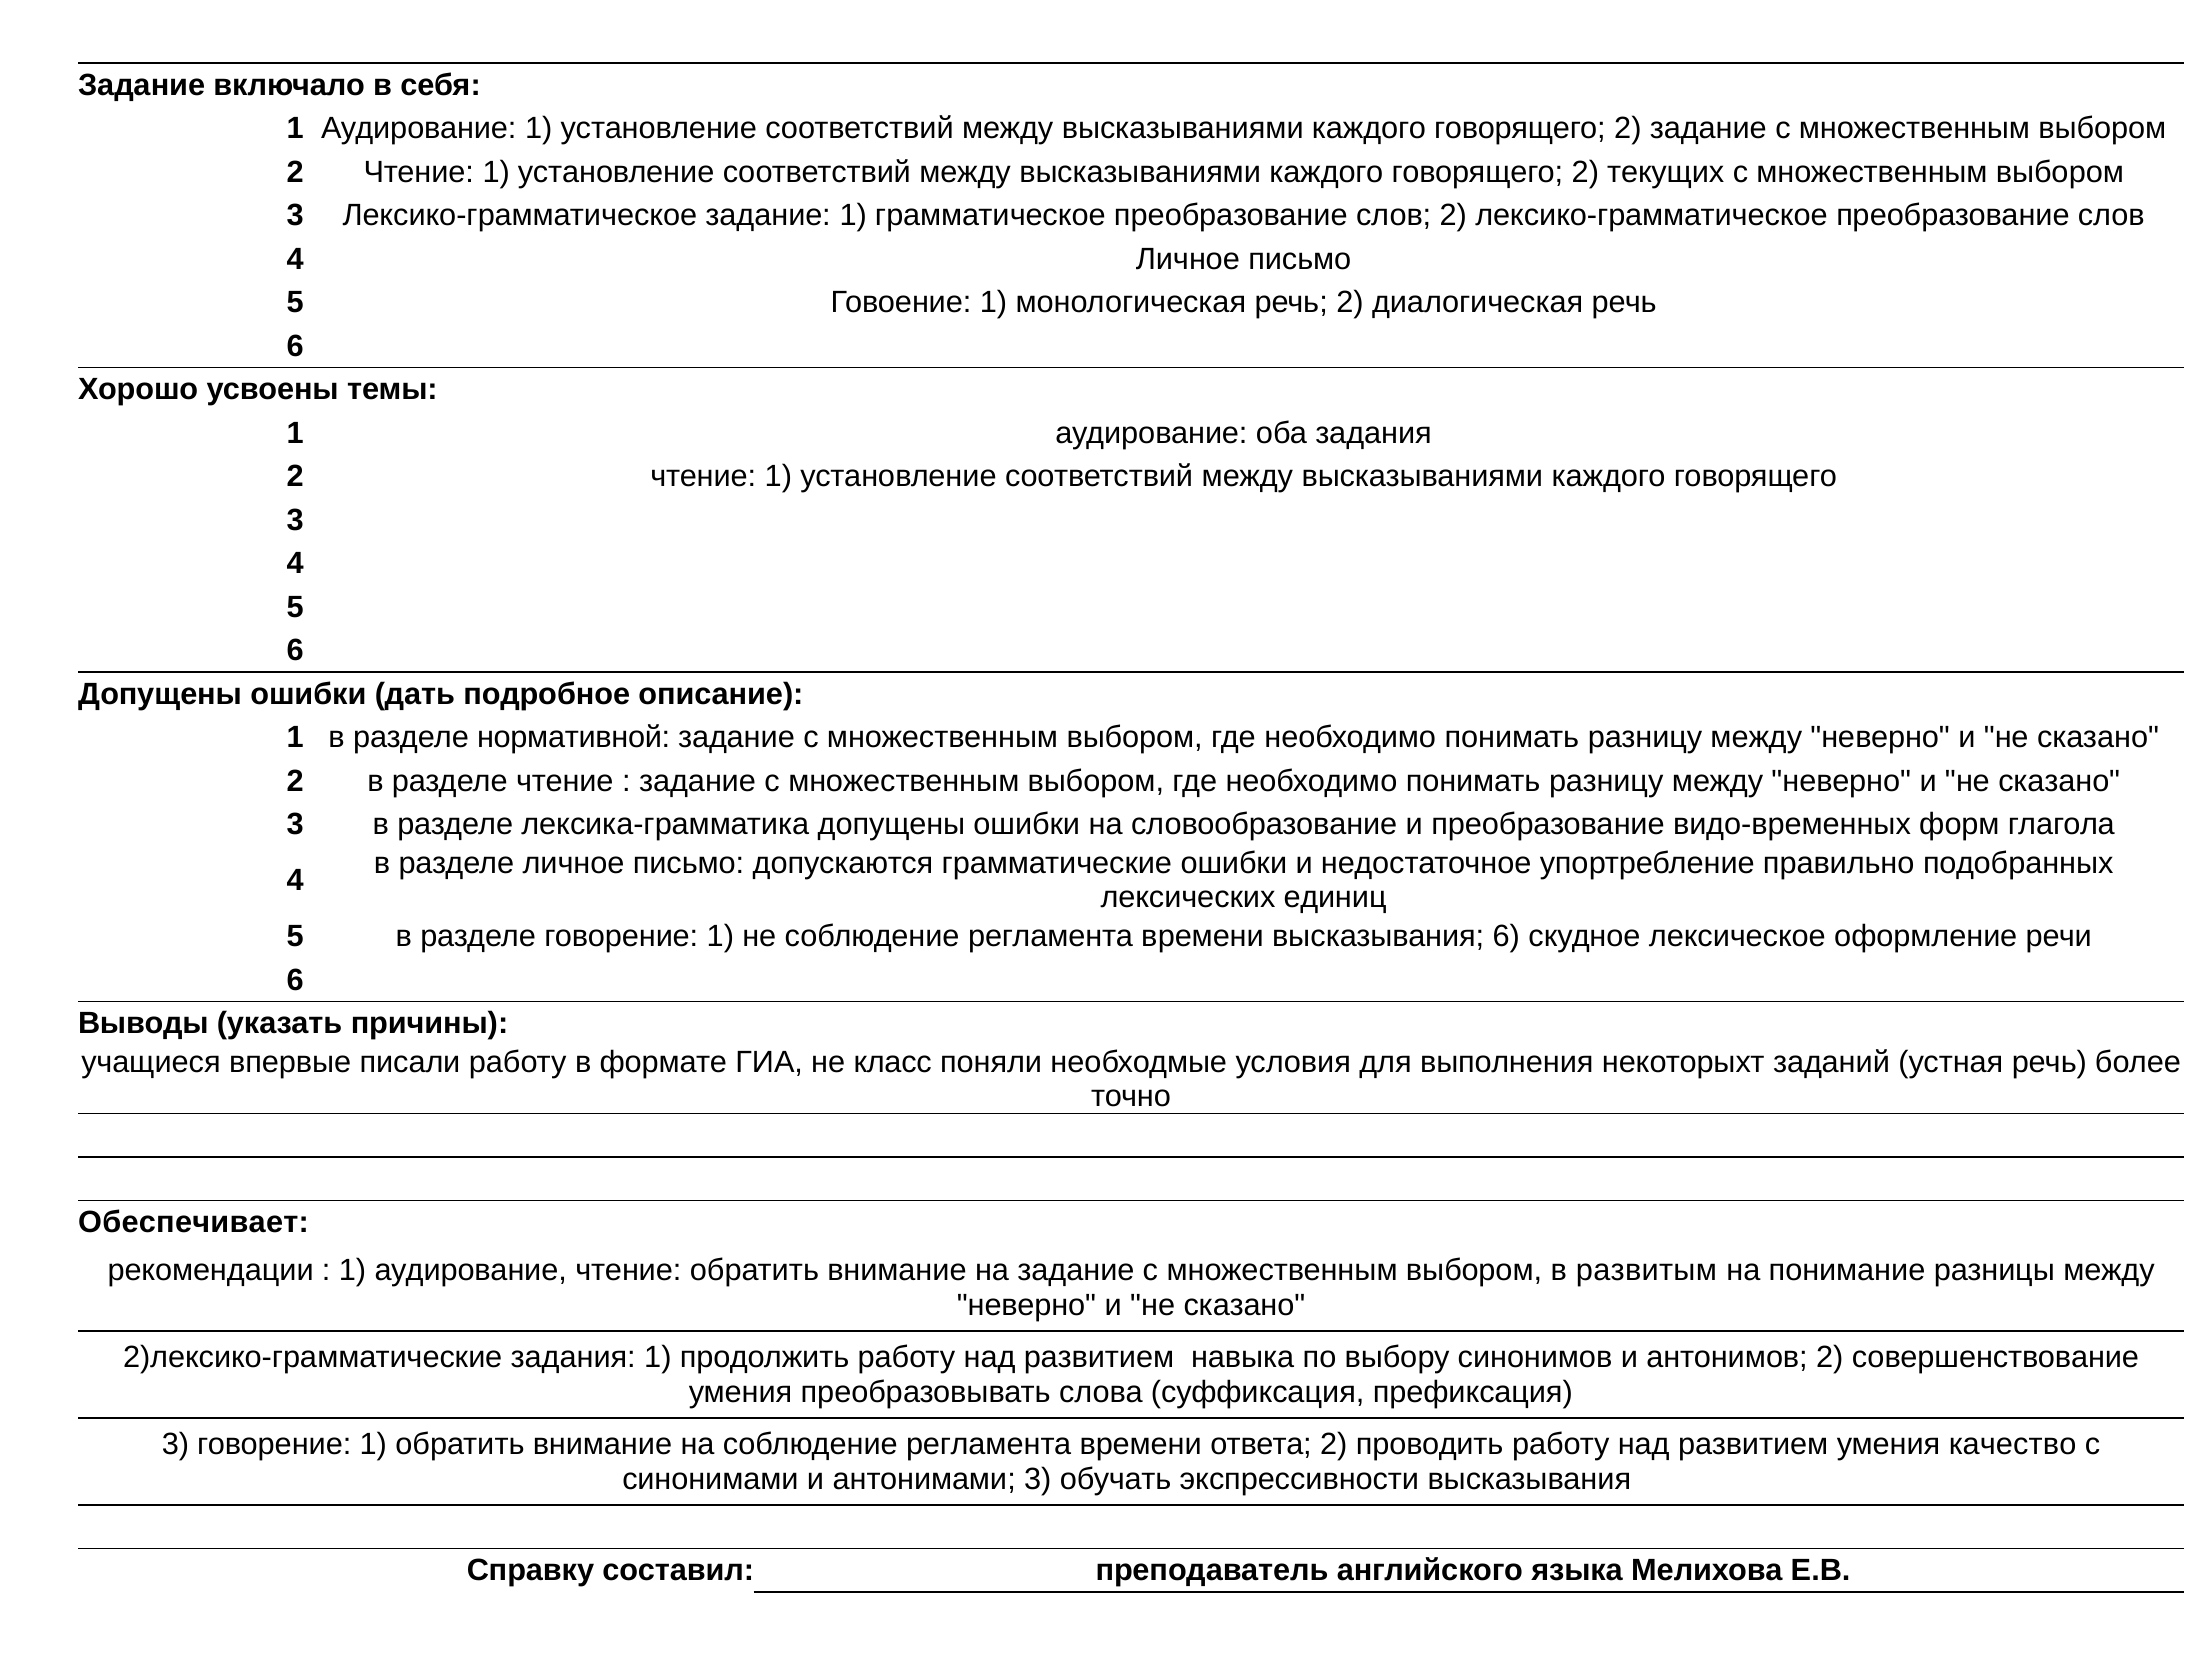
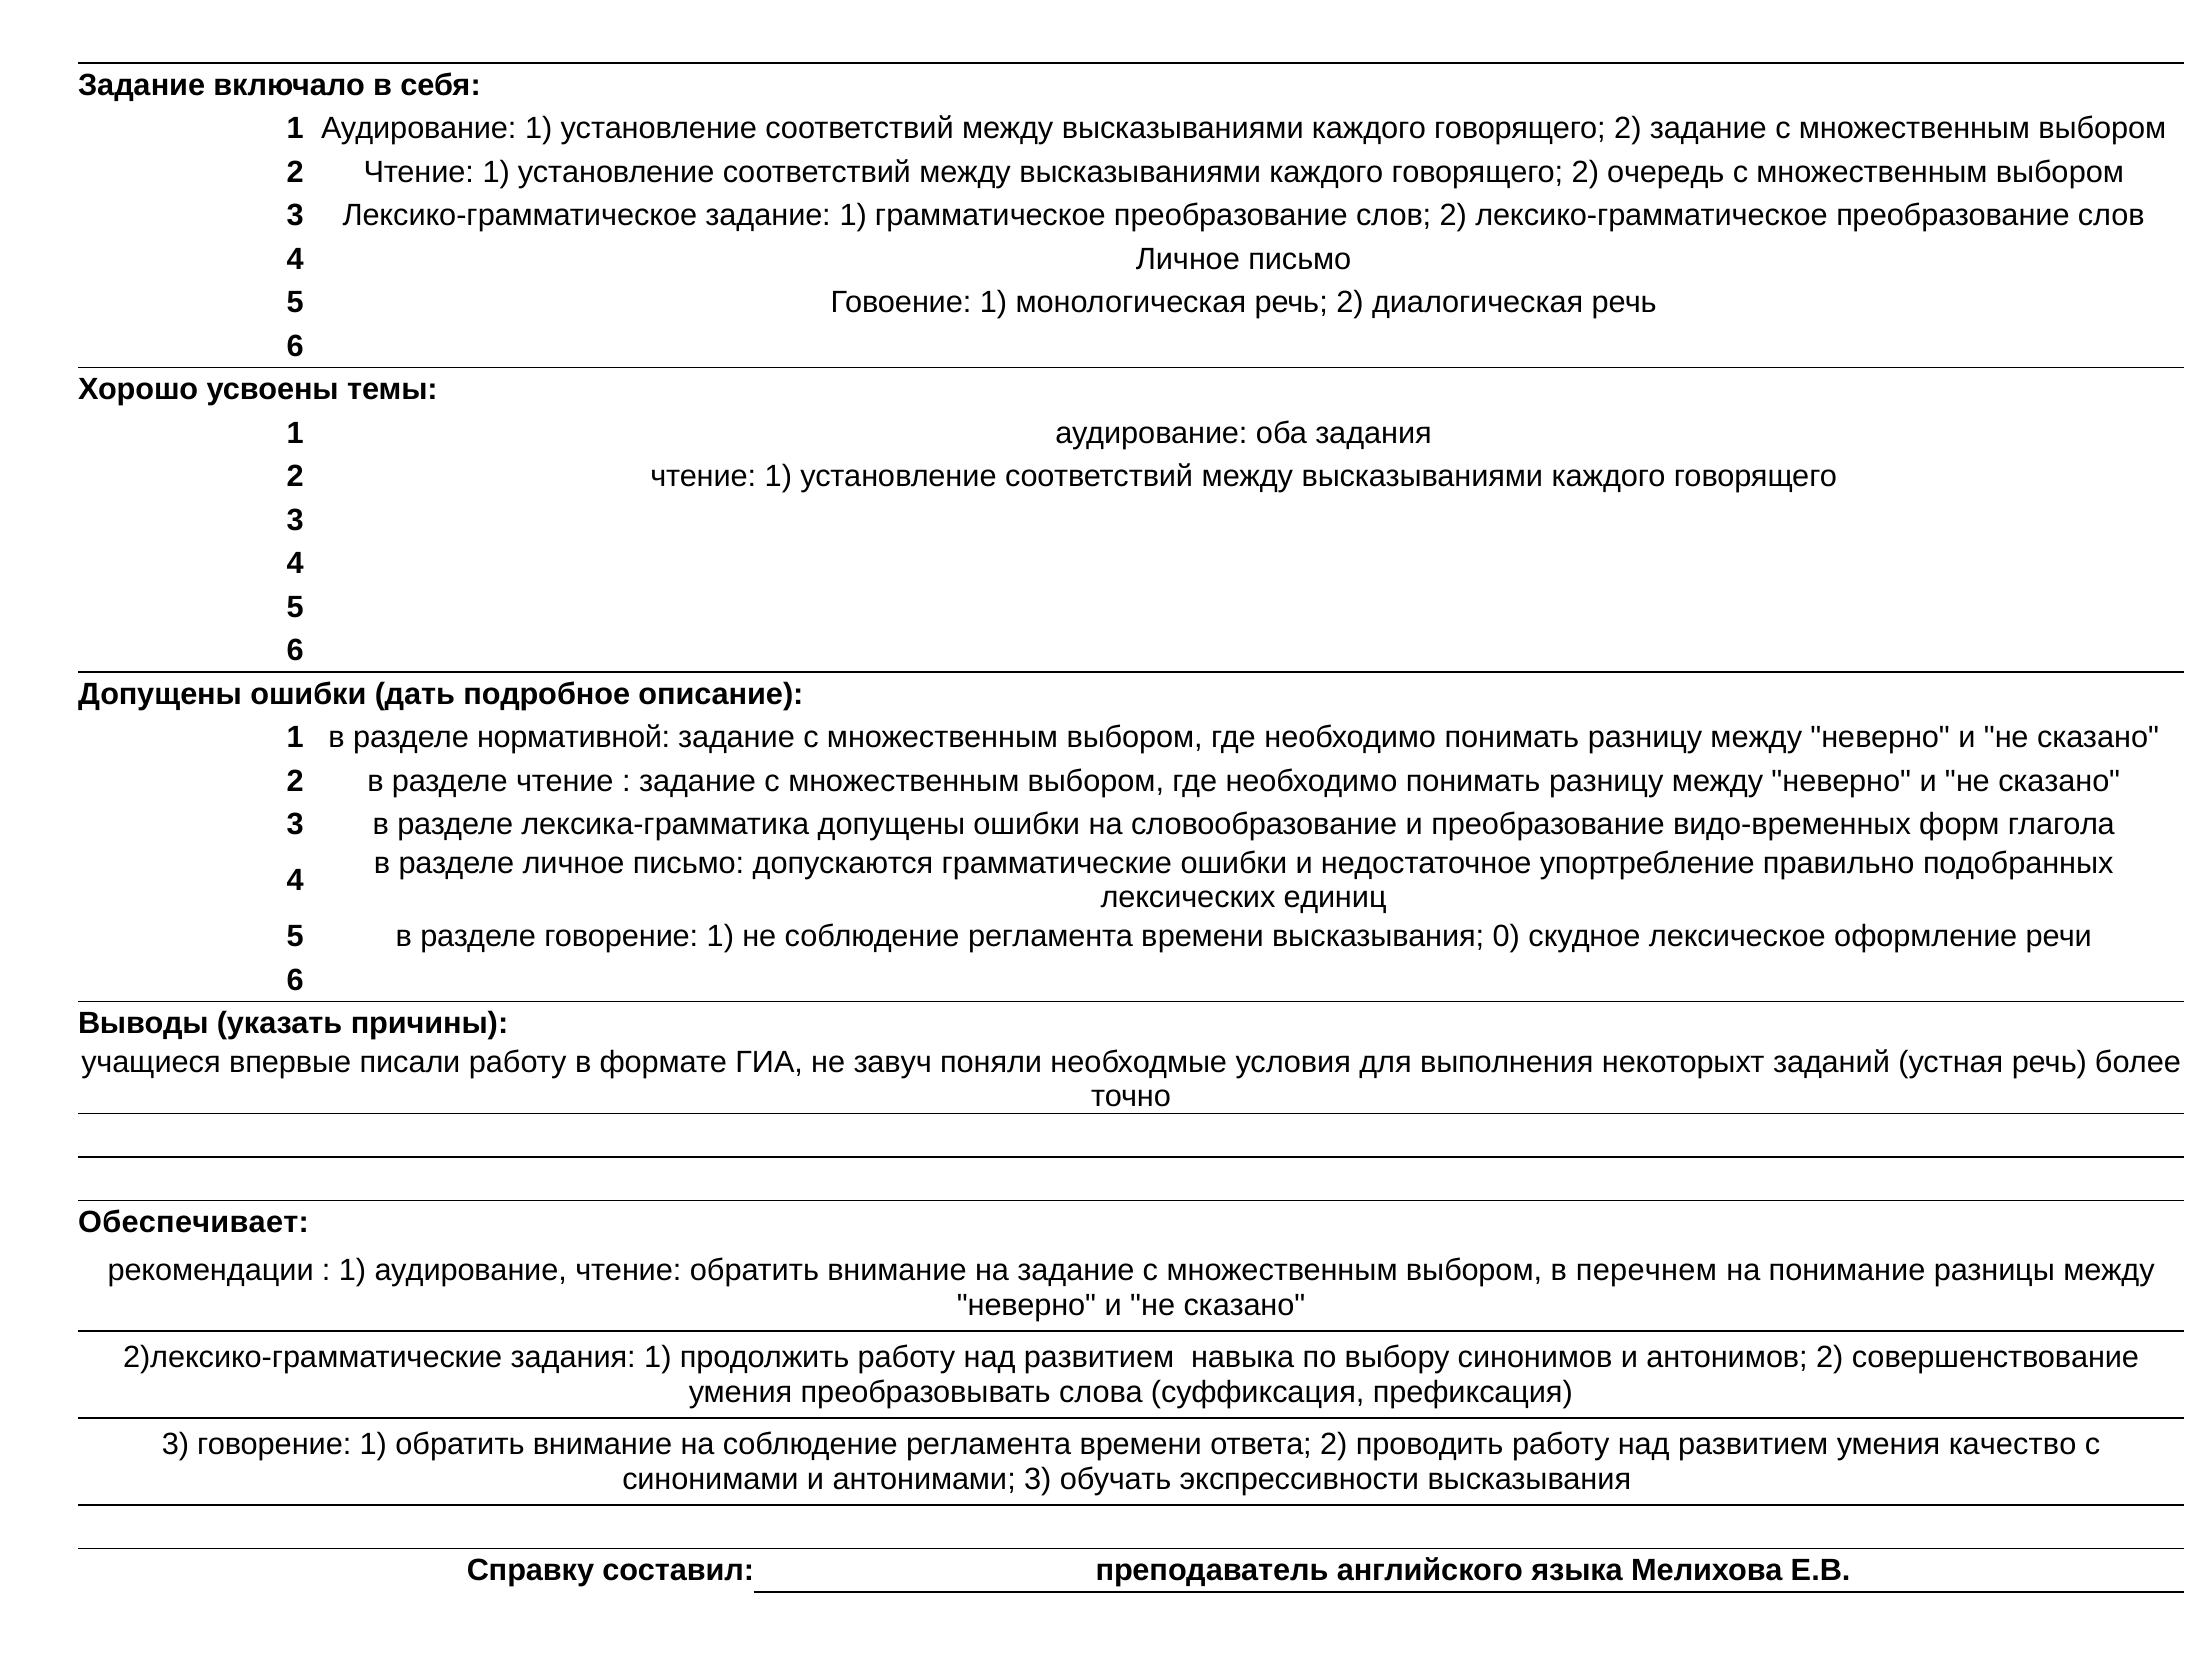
текущих: текущих -> очередь (1666, 172)
высказывания 6: 6 -> 0 (1506, 937)
класс: класс -> завуч (893, 1063)
развитым: развитым -> перечнем (1646, 1271)
